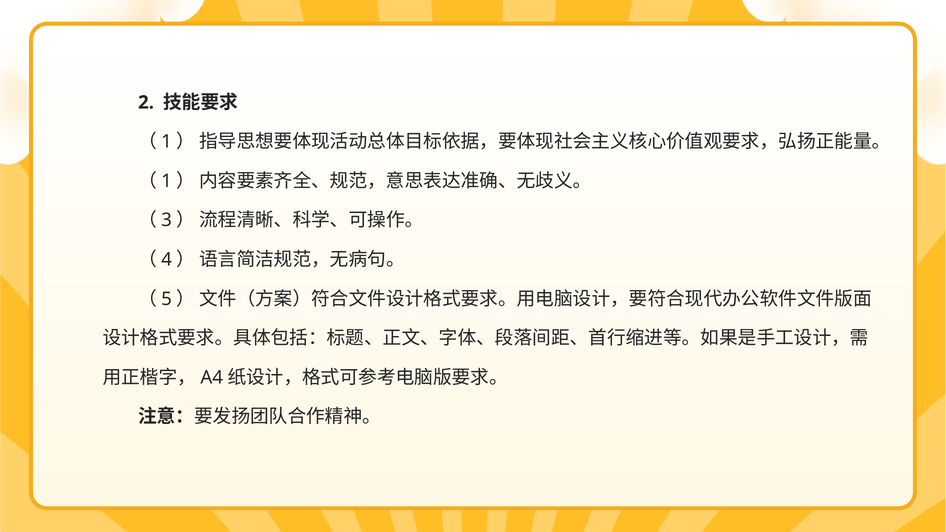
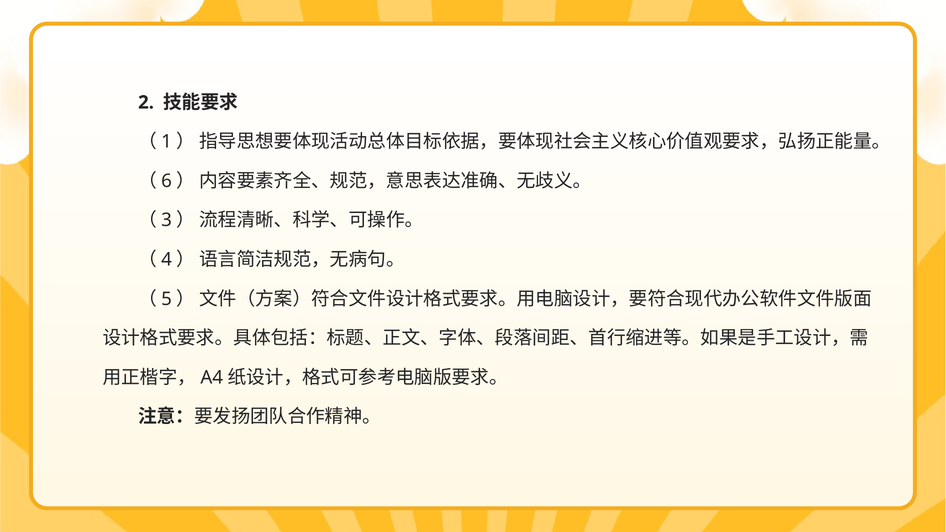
1: 1 -> 6 (167, 181)
